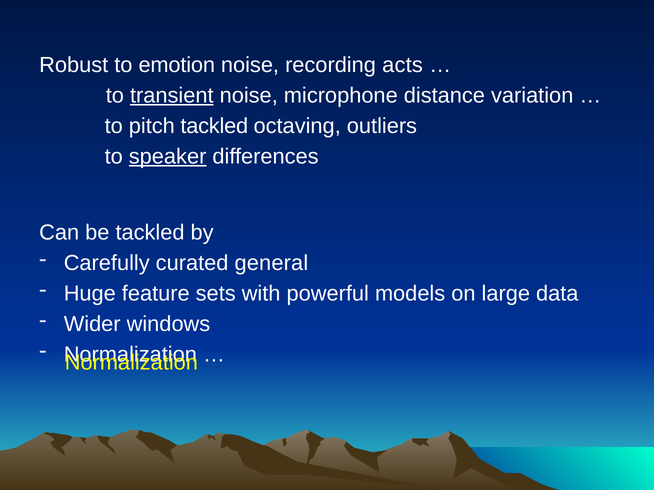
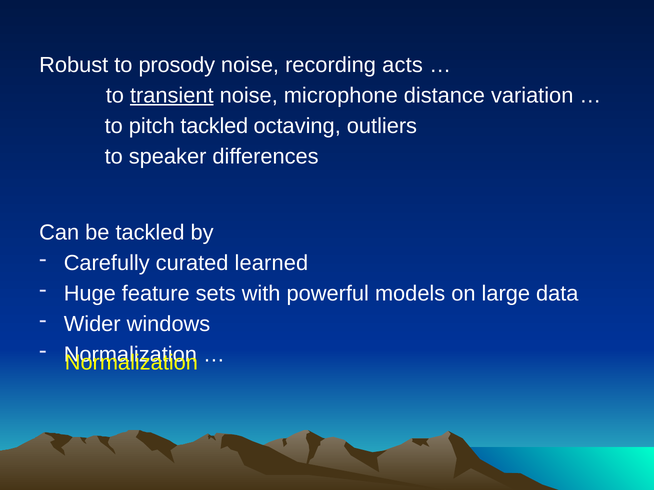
emotion: emotion -> prosody (177, 65)
speaker underline: present -> none (168, 156)
general: general -> learned (271, 263)
